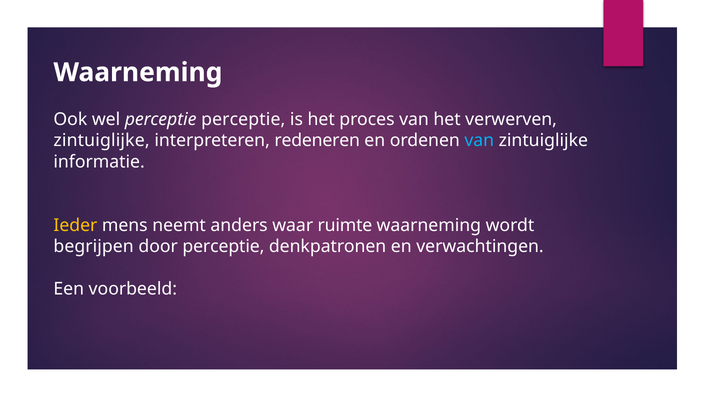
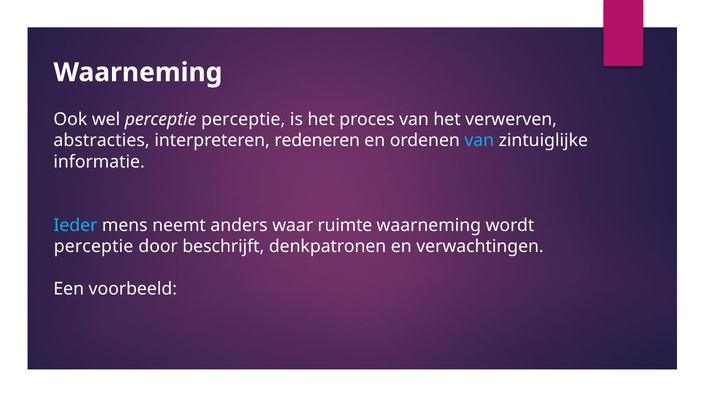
zintuiglijke: zintuiglijke -> abstracties (102, 140)
Ieder colour: yellow -> light blue (75, 225)
begrijpen: begrijpen -> perceptie (94, 246)
door perceptie: perceptie -> beschrijft (223, 246)
